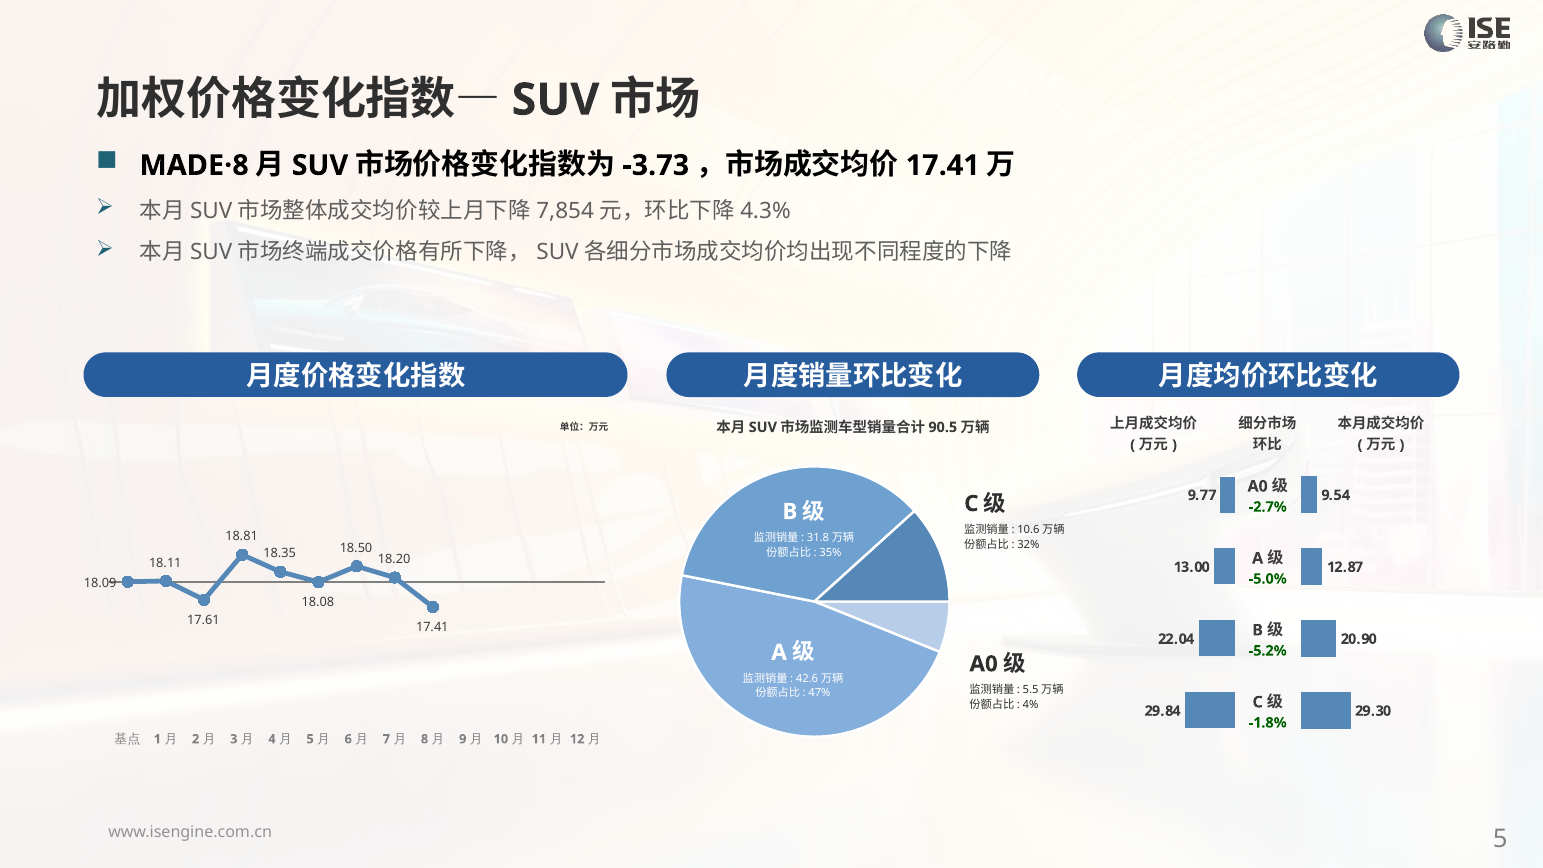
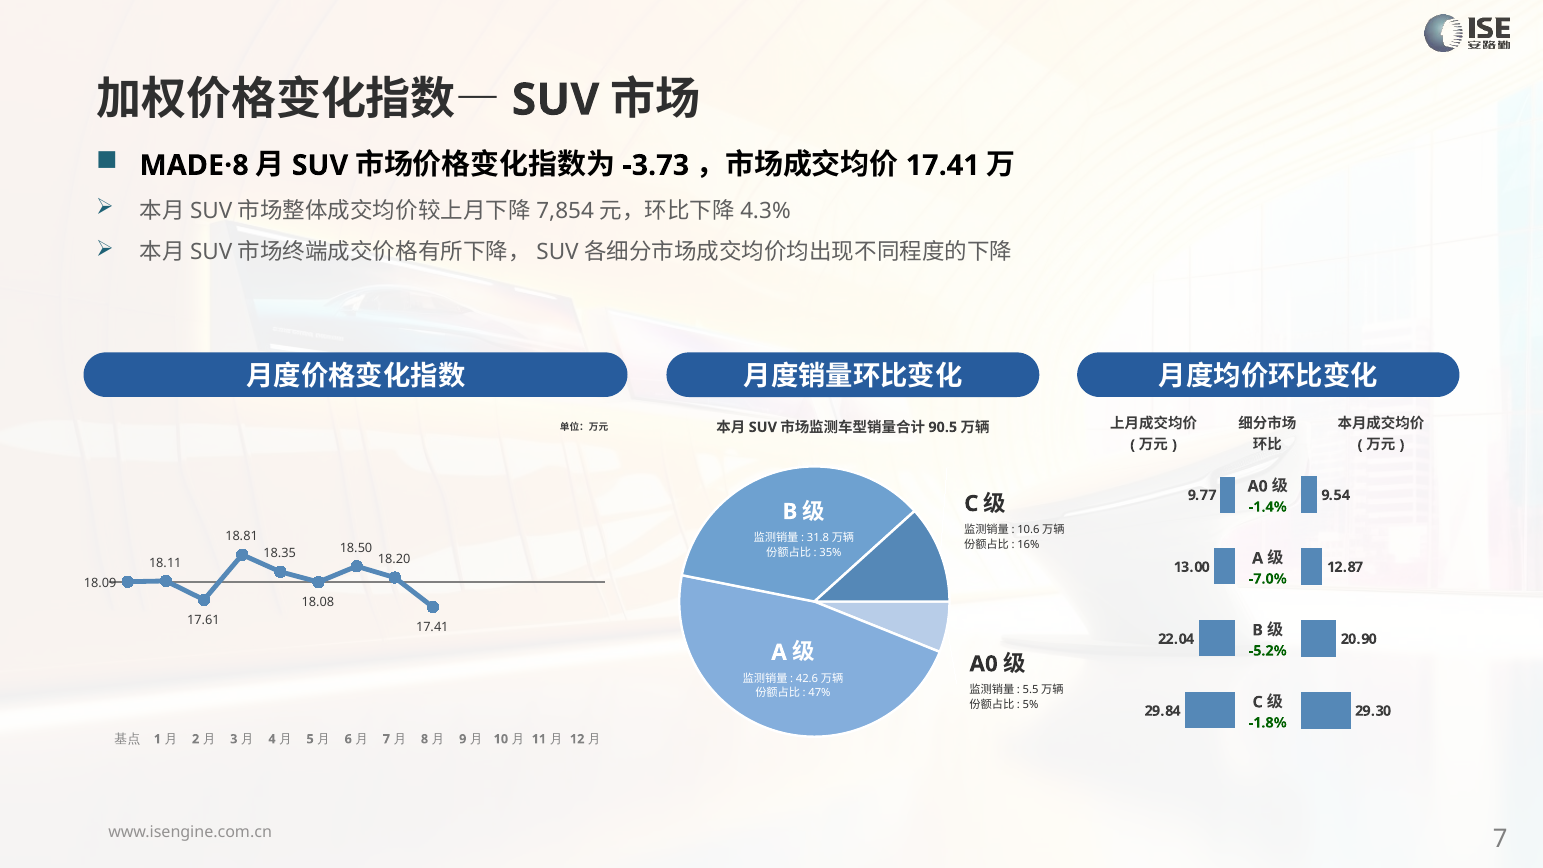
-2.7%: -2.7% -> -1.4% (1268, 507)
32%: 32% -> 16% (1028, 544)
-5.0%: -5.0% -> -7.0% (1268, 579)
4%: 4% -> 5% (1031, 705)
5: 5 -> 7 (1500, 838)
